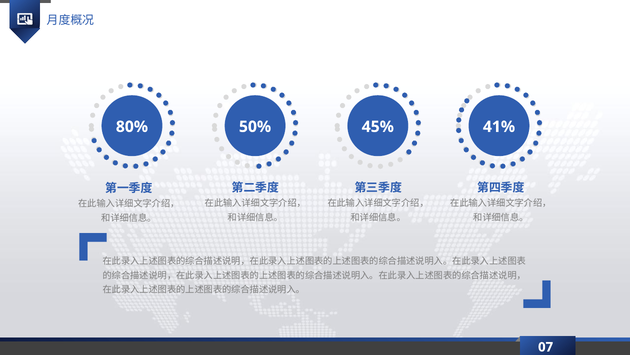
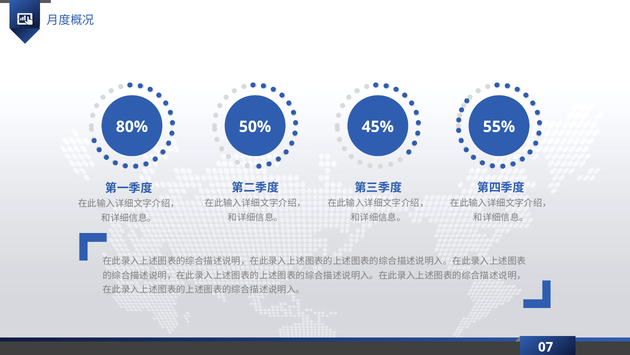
41%: 41% -> 55% (499, 127)
